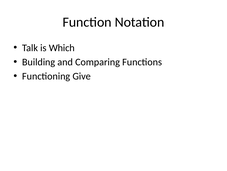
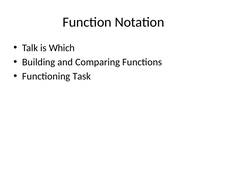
Give: Give -> Task (82, 76)
